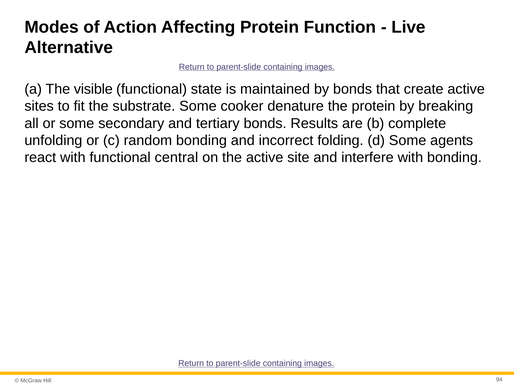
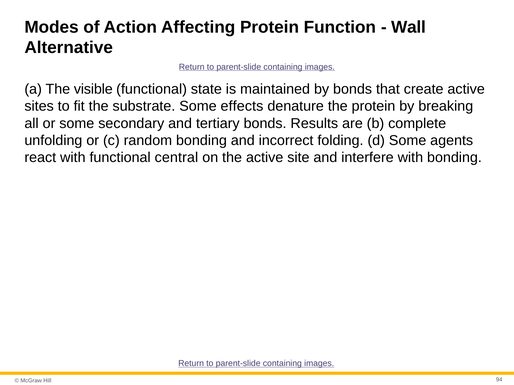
Live: Live -> Wall (408, 27)
cooker: cooker -> effects (242, 106)
